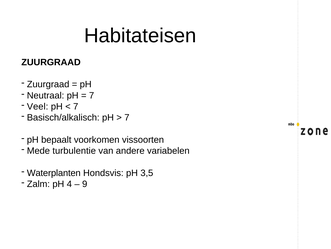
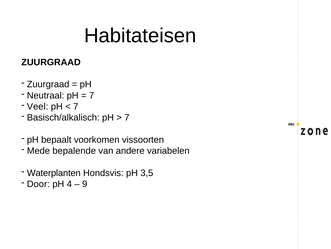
turbulentie: turbulentie -> bepalende (74, 150)
Zalm: Zalm -> Door (38, 184)
